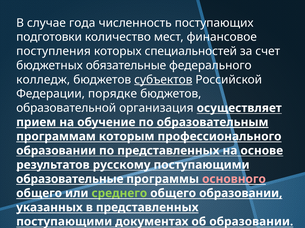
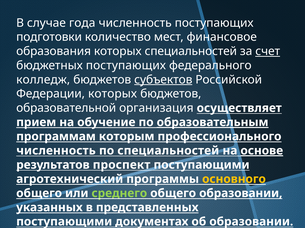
поступления: поступления -> образования (54, 51)
счет underline: none -> present (268, 51)
бюджетных обязательные: обязательные -> поступающих (126, 66)
Федерации порядке: порядке -> которых (113, 94)
образовании: образовании -> численность (56, 151)
по представленных: представленных -> специальностей (168, 151)
основе underline: none -> present (262, 151)
русскому: русскому -> проспект (122, 165)
образовательные: образовательные -> агротехнический (70, 180)
основного colour: pink -> yellow (234, 180)
